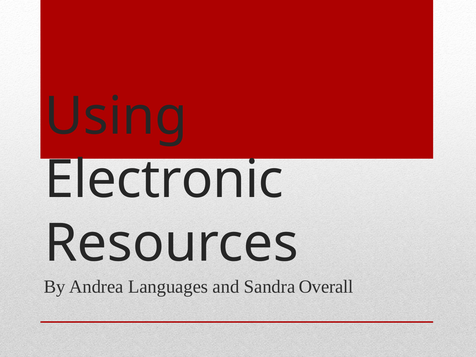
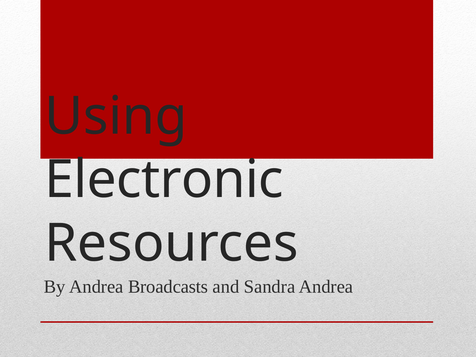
Languages: Languages -> Broadcasts (168, 287)
Sandra Overall: Overall -> Andrea (326, 287)
